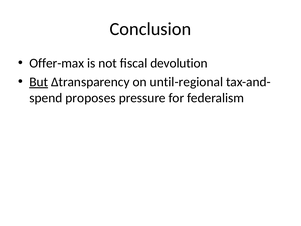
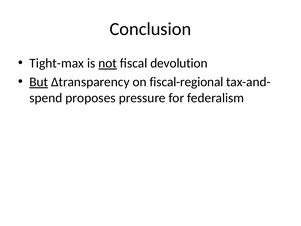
Offer-max: Offer-max -> Tight-max (57, 63)
not underline: none -> present (108, 63)
until-regional: until-regional -> fiscal-regional (186, 82)
